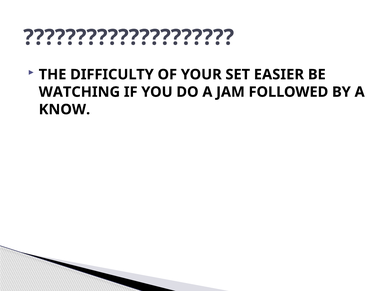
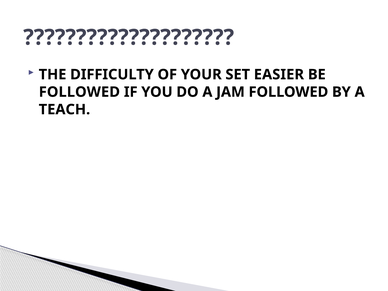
WATCHING: WATCHING -> FOLLOWED (79, 92)
KNOW: KNOW -> TEACH (64, 109)
